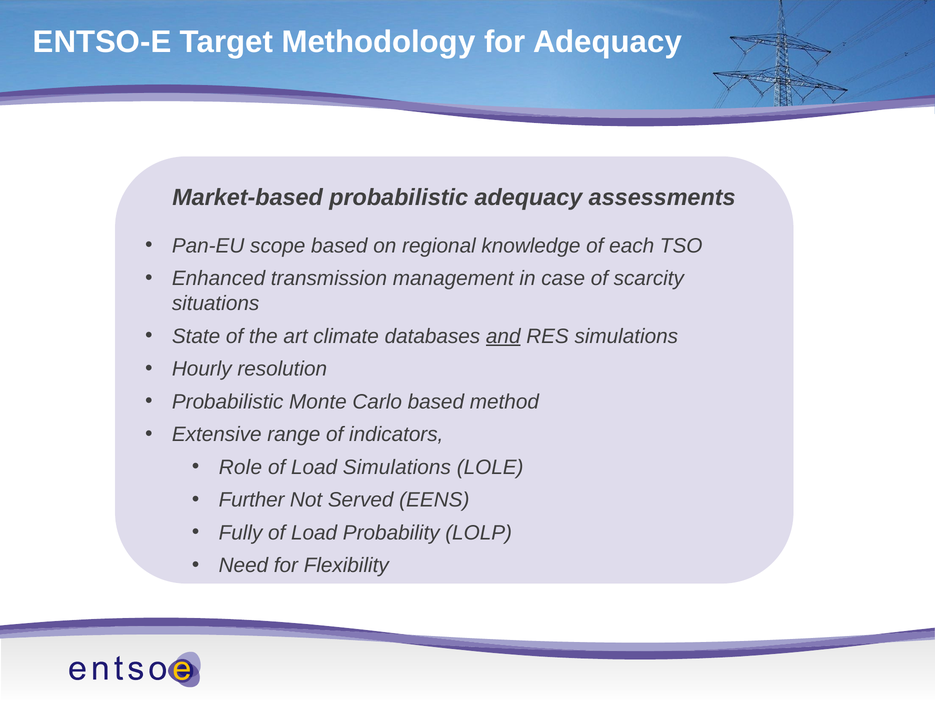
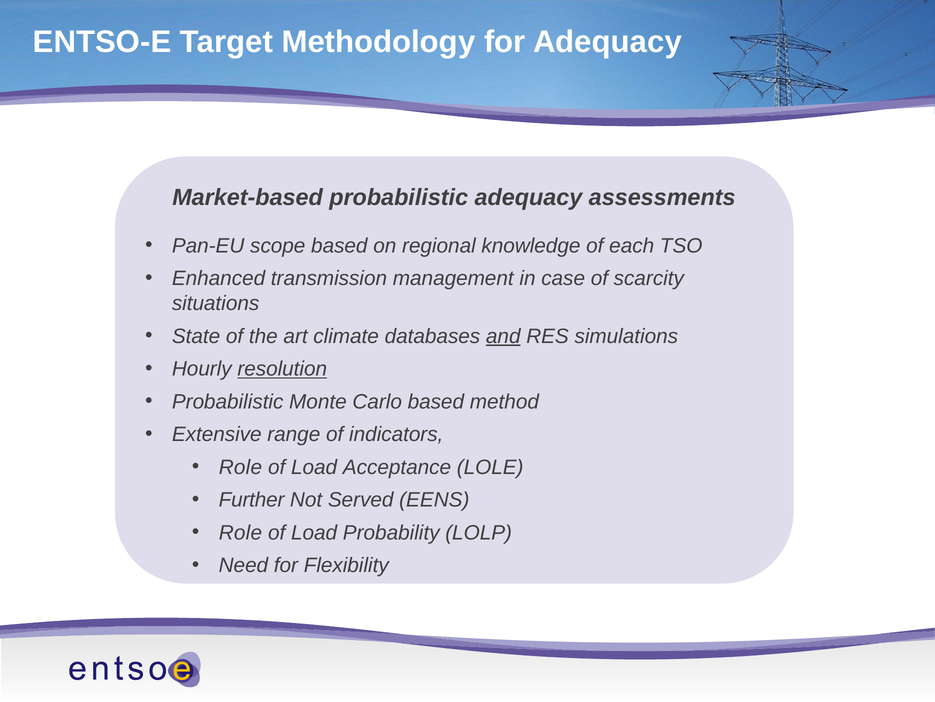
resolution underline: none -> present (282, 369)
Load Simulations: Simulations -> Acceptance (397, 467)
Fully: Fully -> Role (240, 532)
